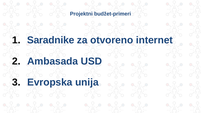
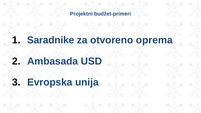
internet: internet -> oprema (154, 40)
